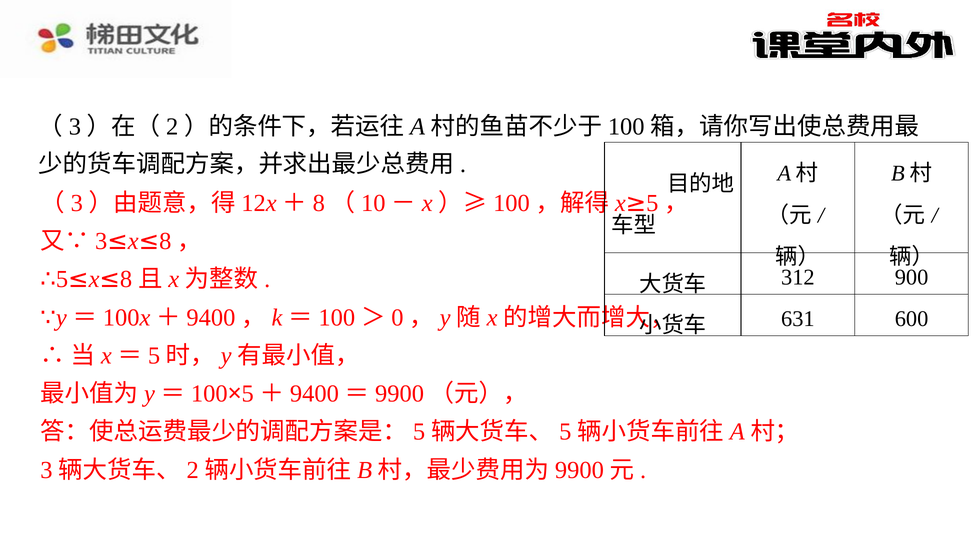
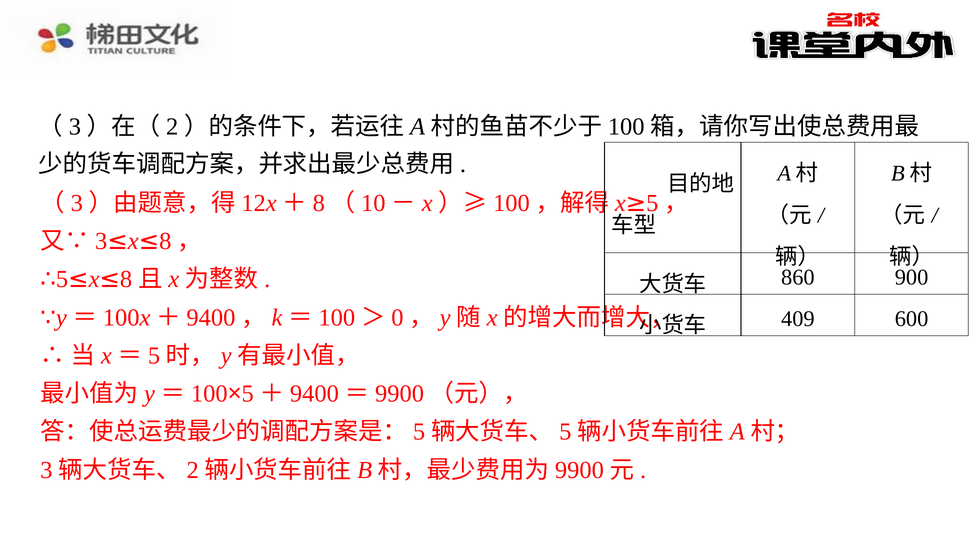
312: 312 -> 860 (798, 277)
631: 631 -> 409 (798, 319)
